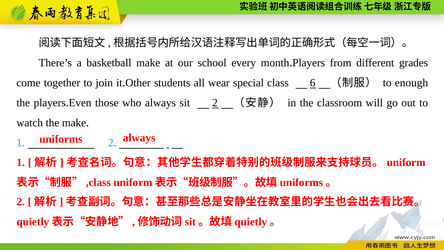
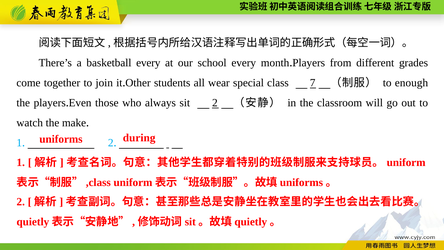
basketball make: make -> every (148, 63)
6: 6 -> 7 (313, 83)
always: always -> during (139, 138)
